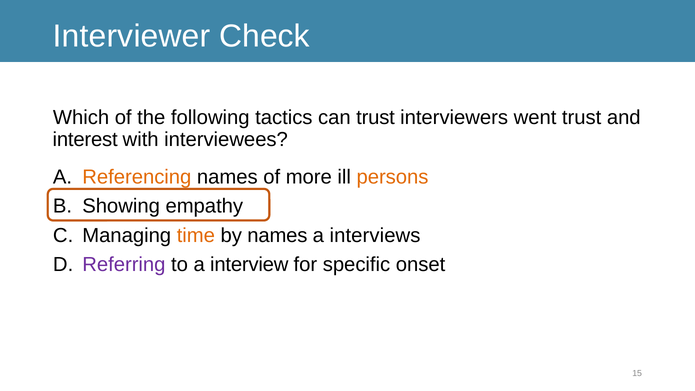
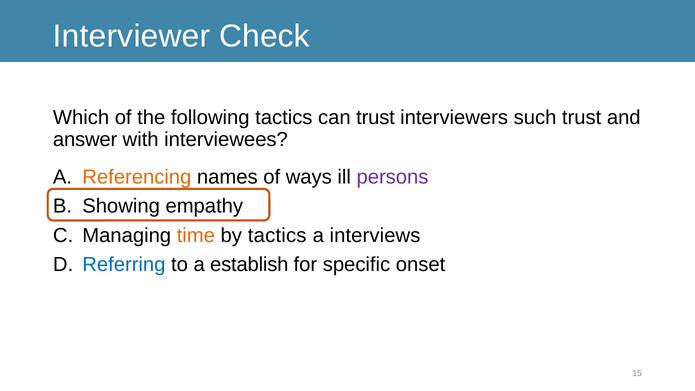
went: went -> such (535, 117)
interest: interest -> answer (85, 139)
more: more -> ways (309, 177)
persons colour: orange -> purple (393, 177)
by names: names -> tactics (277, 235)
Referring colour: purple -> blue (124, 264)
interview: interview -> establish (249, 264)
